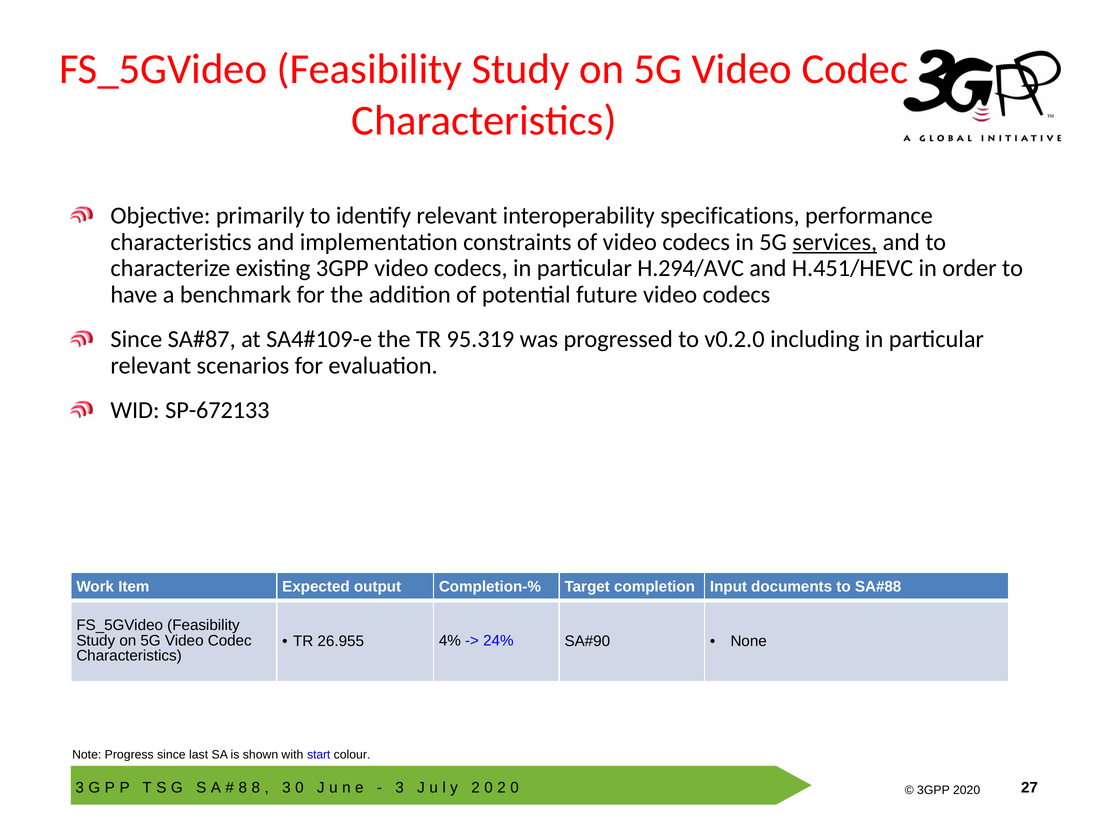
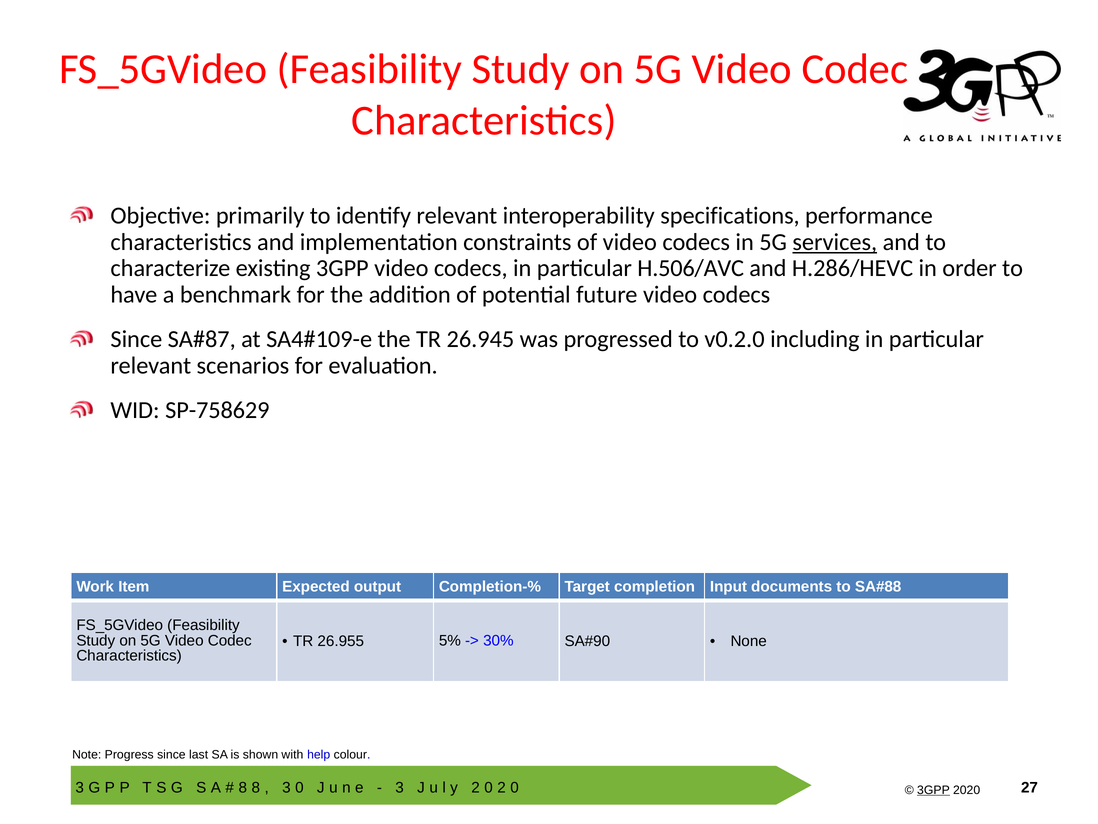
H.294/AVC: H.294/AVC -> H.506/AVC (691, 268)
H.451/HEVC: H.451/HEVC -> H.286/HEVC (853, 268)
95.319: 95.319 -> 26.945 (480, 339)
SP-672133: SP-672133 -> SP-758629 (217, 410)
4%: 4% -> 5% (450, 640)
24%: 24% -> 30% (498, 640)
start: start -> help (319, 754)
3GPP underline: none -> present (933, 790)
